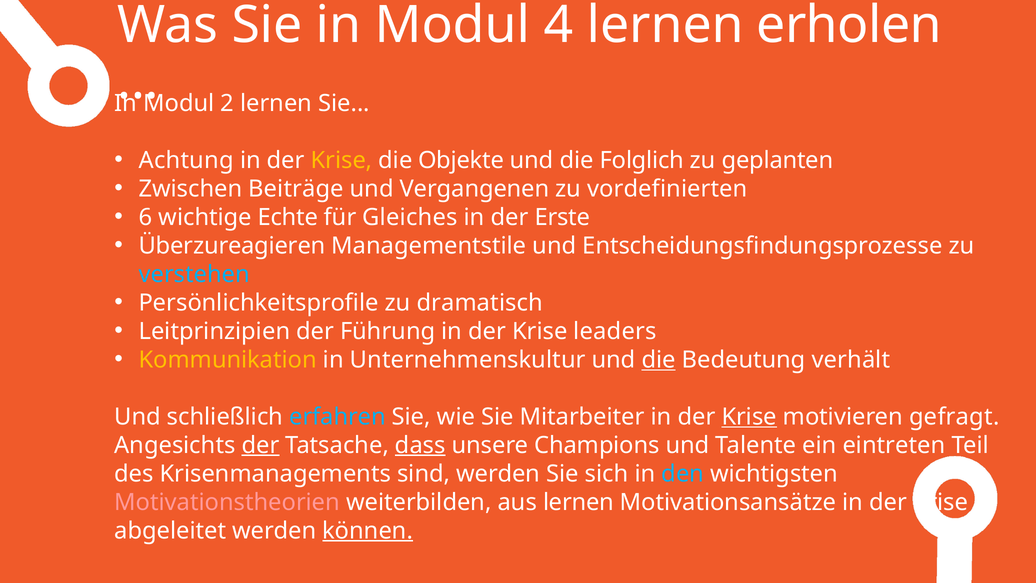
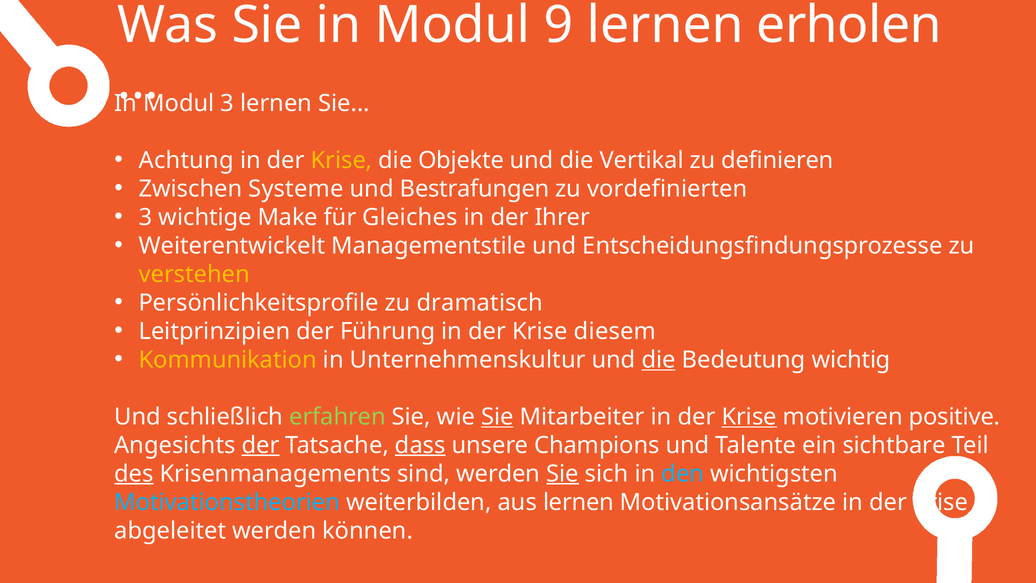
4: 4 -> 9 (558, 25)
Modul 2: 2 -> 3 (227, 103)
Folglich: Folglich -> Vertikal (642, 160)
geplanten: geplanten -> definieren (777, 160)
Beiträge: Beiträge -> Systeme (296, 189)
Vergangenen: Vergangenen -> Bestrafungen (475, 189)
6: 6 -> 3 (146, 217)
Echte: Echte -> Make (288, 217)
Erste: Erste -> Ihrer (562, 217)
Überzureagieren: Überzureagieren -> Weiterentwickelt (232, 246)
verstehen colour: light blue -> yellow (194, 274)
leaders: leaders -> diesem (615, 331)
verhält: verhält -> wichtig (851, 360)
erfahren colour: light blue -> light green (338, 417)
Sie underline: none -> present (497, 417)
gefragt: gefragt -> positive (954, 417)
eintreten: eintreten -> sichtbare (894, 445)
des underline: none -> present (134, 474)
Sie underline: none -> present (563, 474)
Motivationstheorien colour: pink -> light blue (227, 502)
können underline: present -> none (368, 530)
